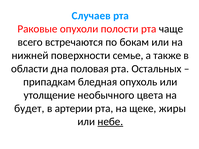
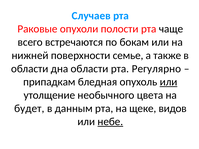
дна половая: половая -> области (90, 69)
Остальных: Остальных -> Регулярно (156, 69)
или underline: none -> present (169, 82)
артерии: артерии -> данным (74, 109)
жиры: жиры -> видов (173, 109)
